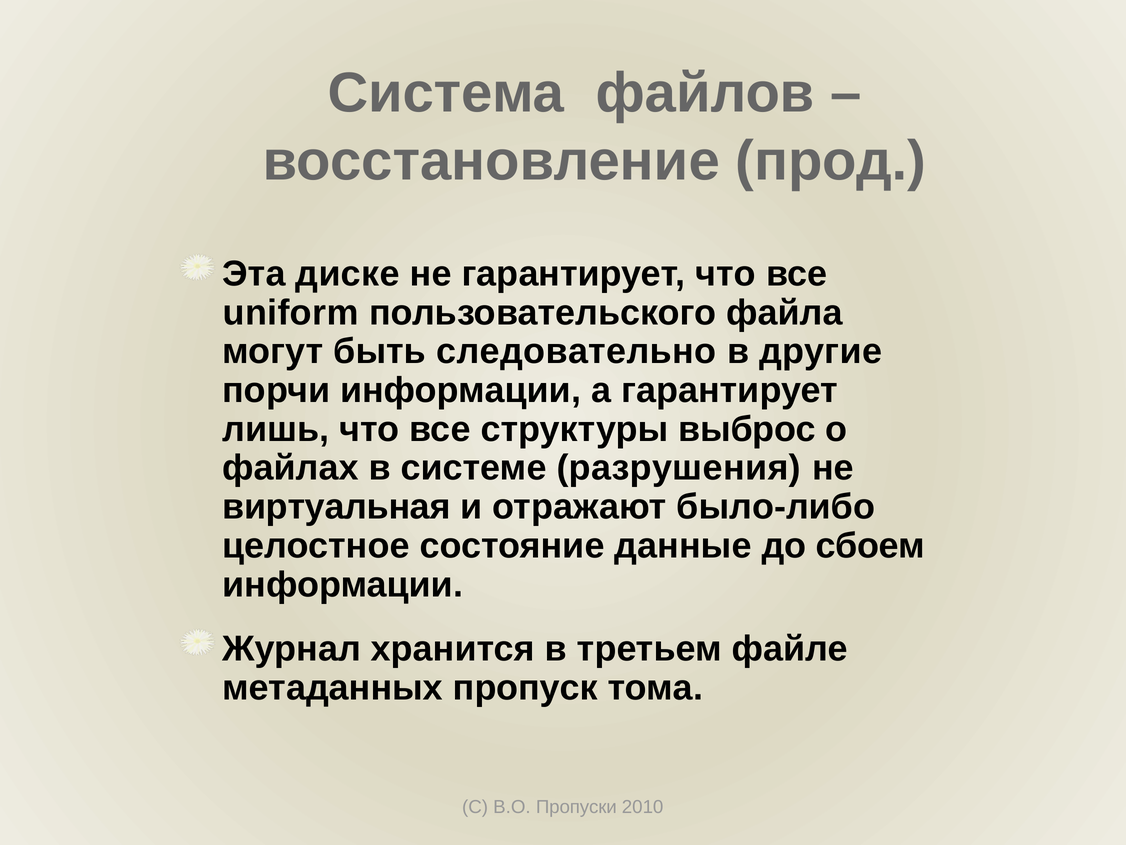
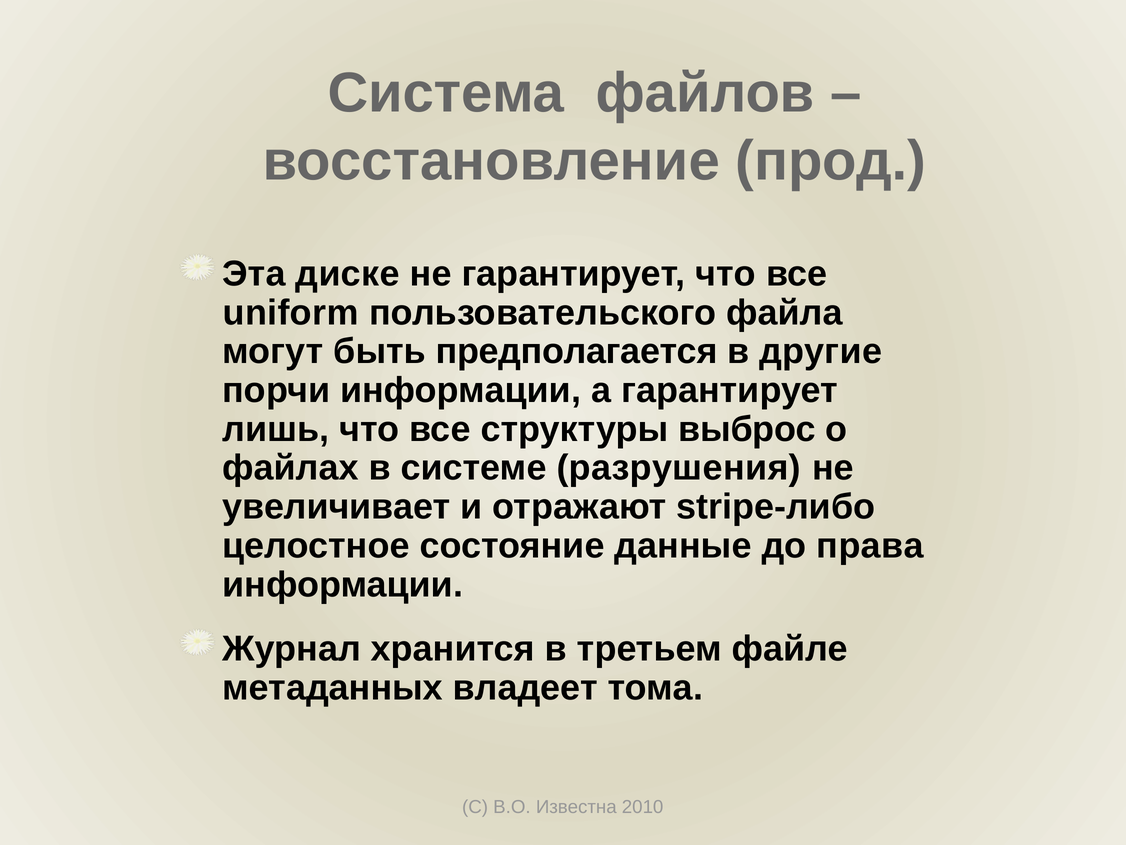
следовательно: следовательно -> предполагается (577, 351)
виртуальная: виртуальная -> увеличивает (336, 507)
было-либо: было-либо -> stripe-либо (776, 507)
сбоем: сбоем -> права (870, 546)
пропуск: пропуск -> владеет (525, 687)
Пропуски: Пропуски -> Известна (576, 806)
